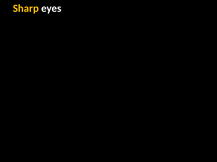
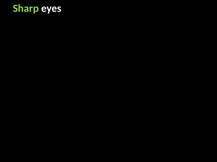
Sharp colour: yellow -> light green (26, 8)
